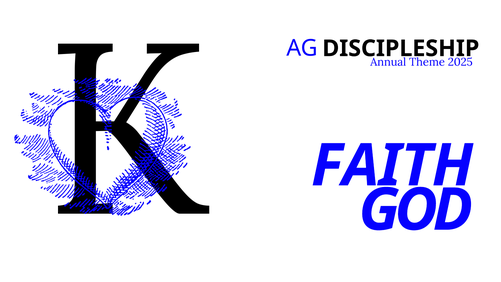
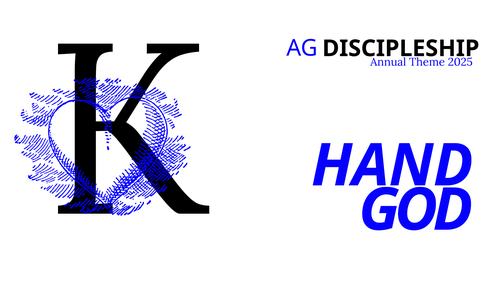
FAITH: FAITH -> HAND (392, 166)
